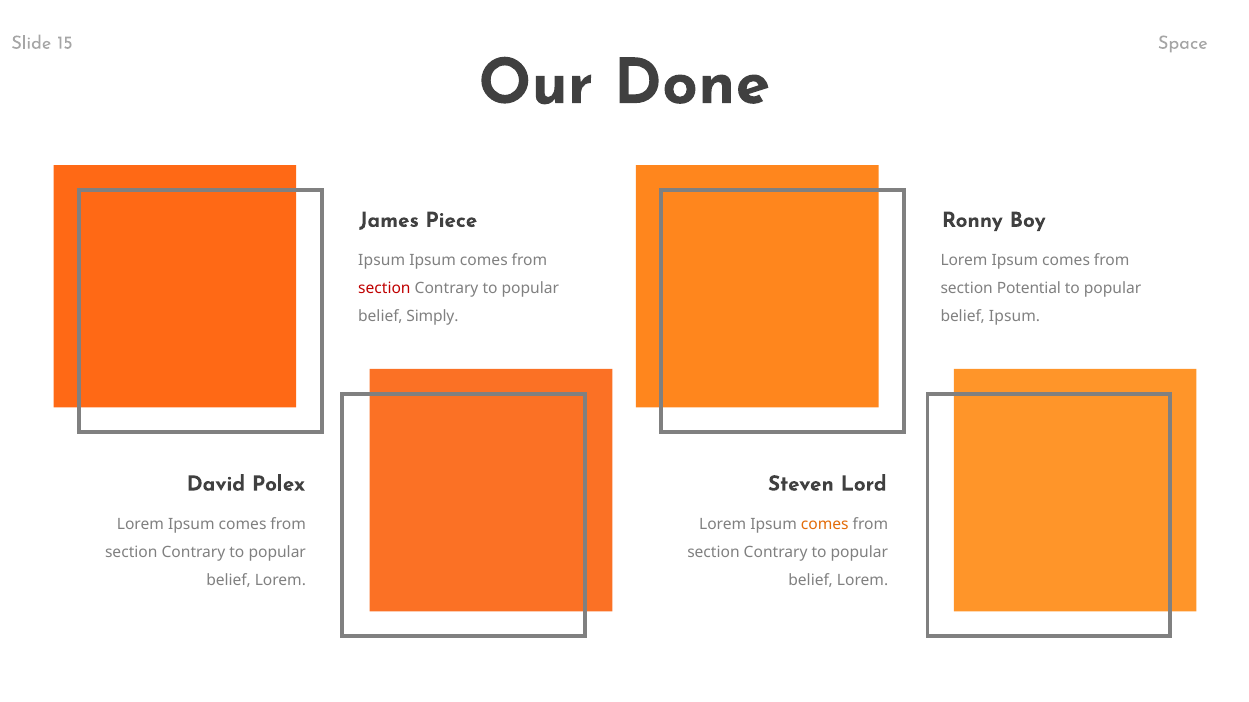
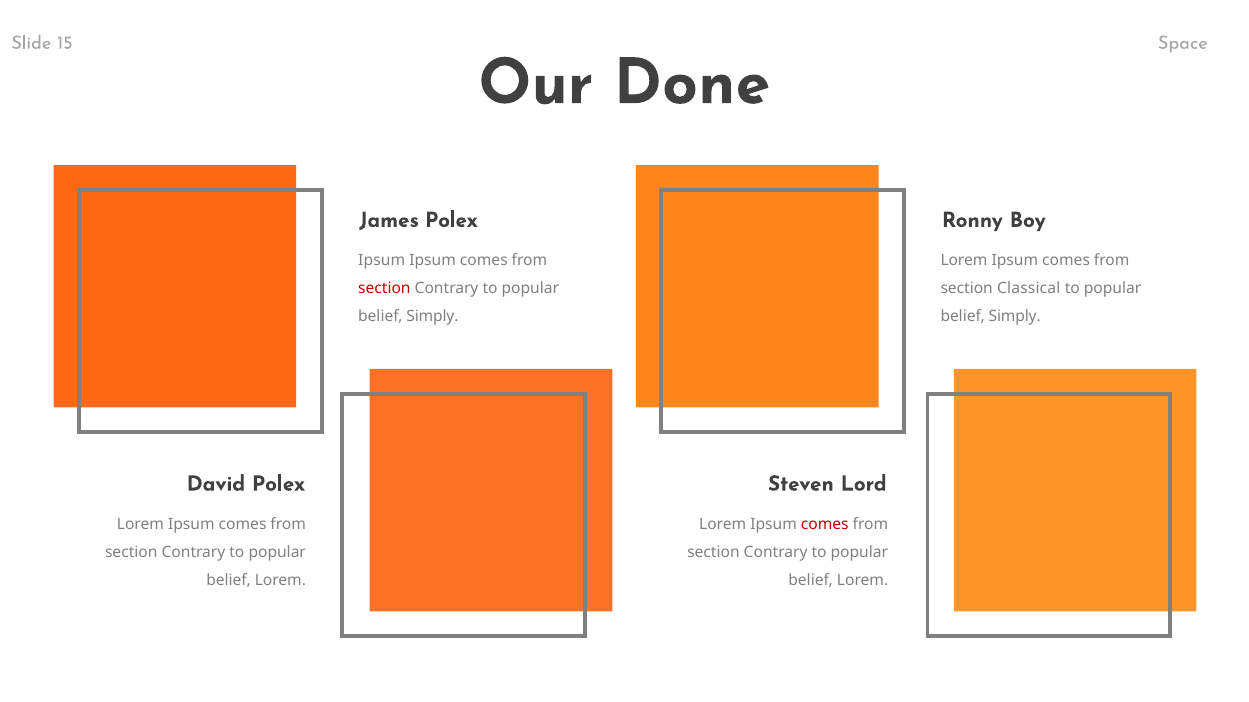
James Piece: Piece -> Polex (451, 220)
Potential: Potential -> Classical (1029, 289)
Ipsum: Ipsum -> Simply (1015, 317)
comes colour: orange -> red (825, 525)
